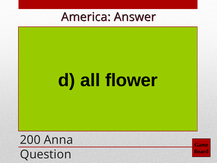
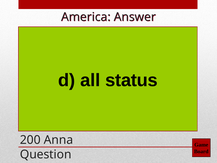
flower: flower -> status (131, 80)
